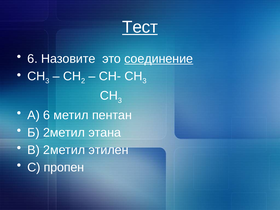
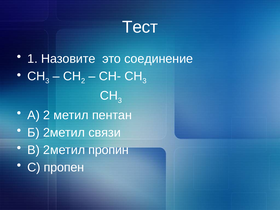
Тест underline: present -> none (140, 27)
6: 6 -> 1 (32, 59)
соединение underline: present -> none (159, 59)
А 6: 6 -> 2 (47, 115)
этана: этана -> связи (105, 133)
этилен: этилен -> пропин (109, 150)
